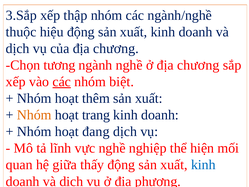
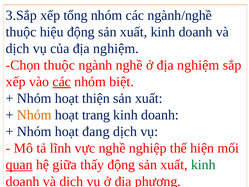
thập: thập -> tổng (76, 15)
của địa chương: chương -> nghiệm (116, 48)
Chọn tương: tương -> thuộc (59, 65)
ở địa chương: chương -> nghiệm (198, 65)
thêm: thêm -> thiện (96, 98)
quan underline: none -> present (19, 165)
kinh colour: blue -> green (203, 165)
